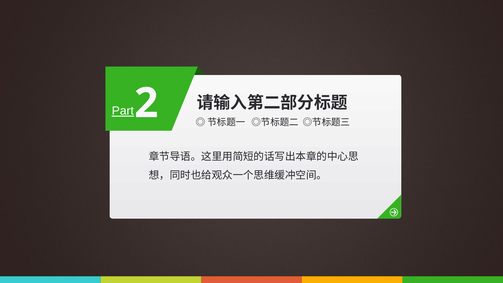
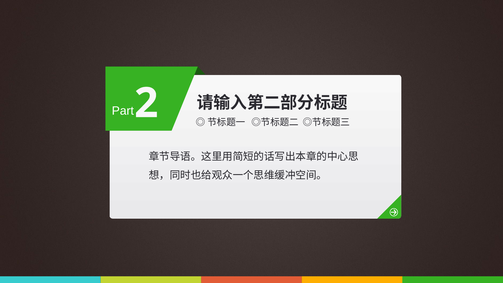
Part underline: present -> none (123, 111)
